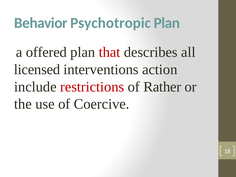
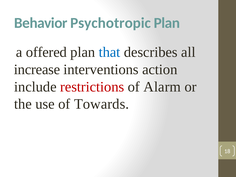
that colour: red -> blue (110, 52)
licensed: licensed -> increase (37, 69)
Rather: Rather -> Alarm (162, 87)
Coercive: Coercive -> Towards (102, 104)
